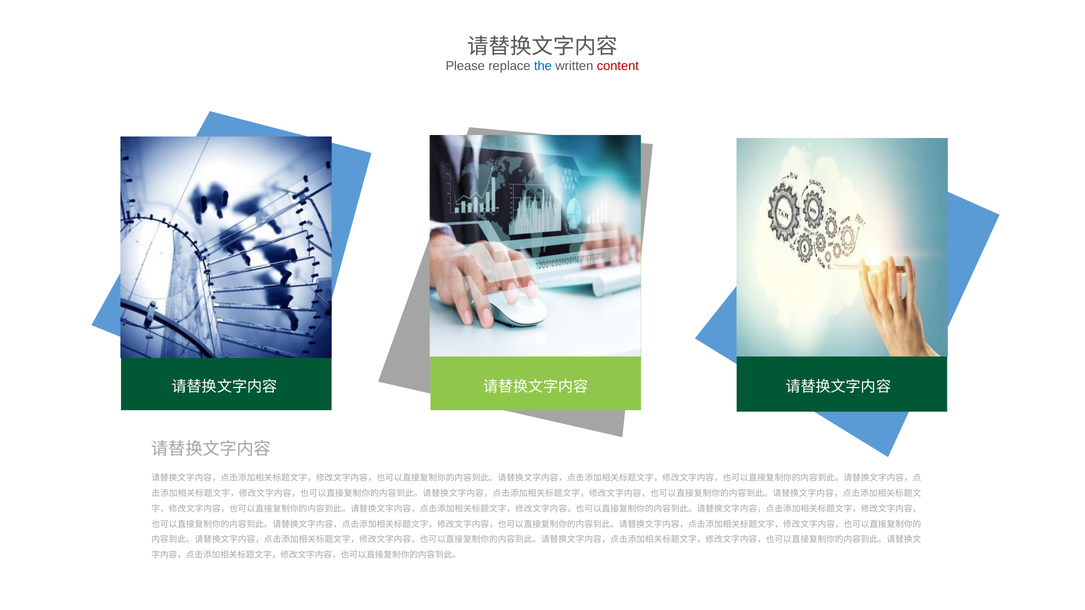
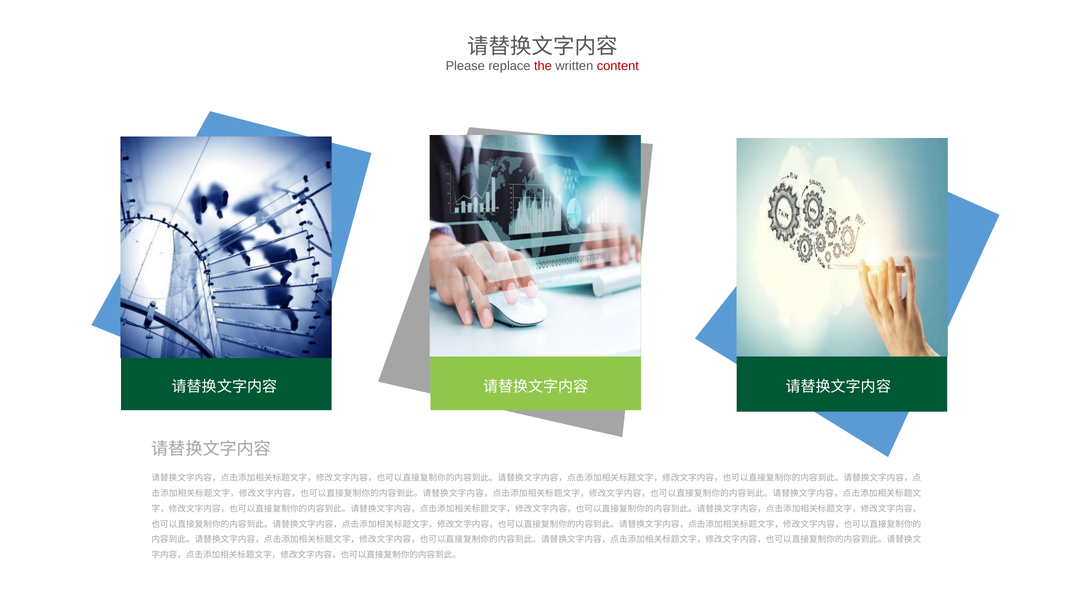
the colour: blue -> red (543, 66)
